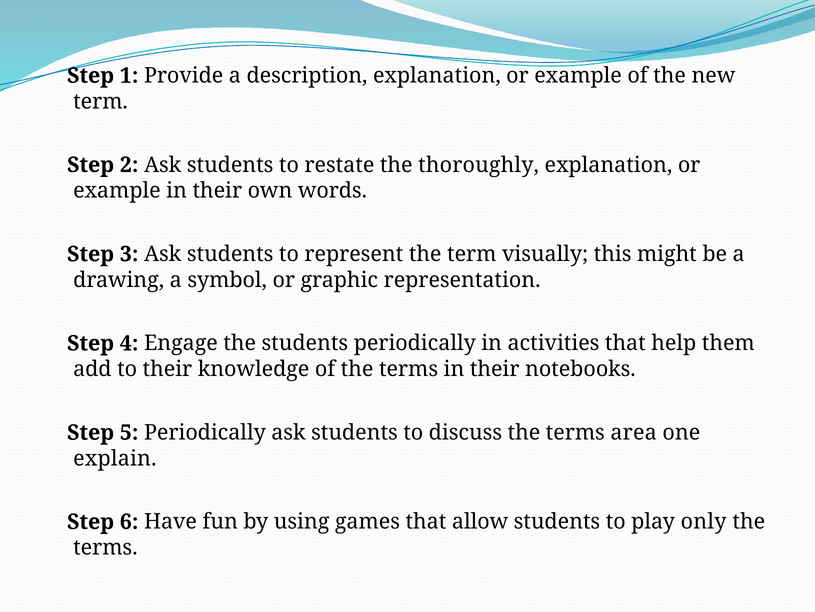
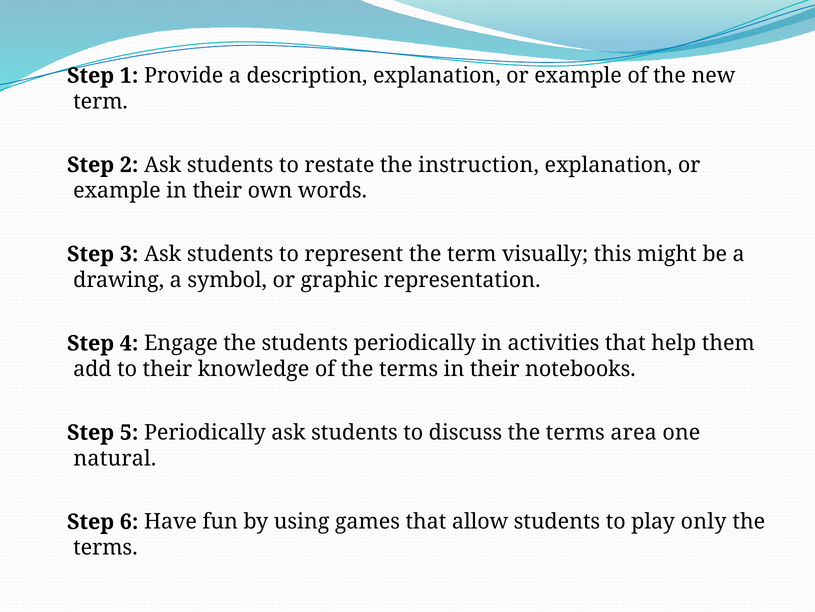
thoroughly: thoroughly -> instruction (479, 165)
explain: explain -> natural (115, 458)
